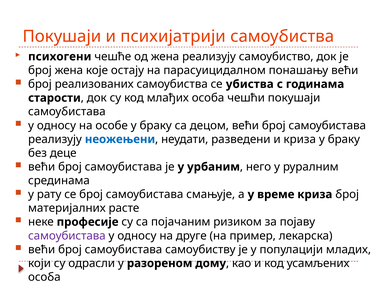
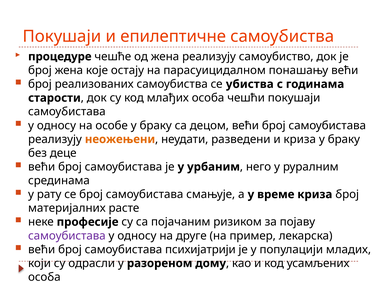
психијатрији: психијатрији -> епилептичне (173, 36)
психогени: психогени -> процедуре (60, 57)
неожењени colour: blue -> orange (120, 140)
самоубистава самоубиству: самоубиству -> психијатрији (200, 250)
